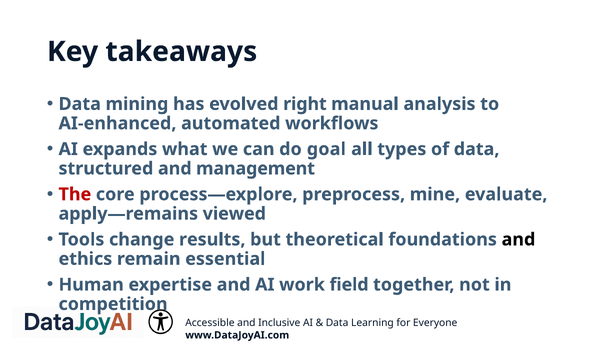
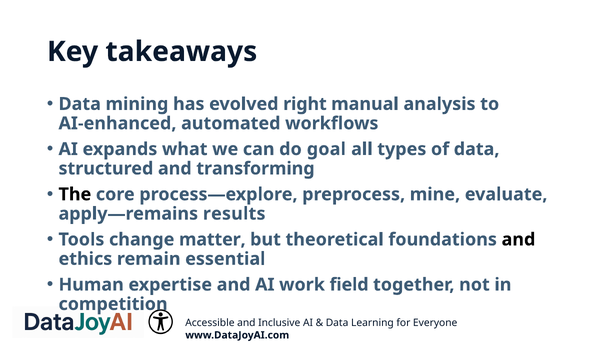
management: management -> transforming (255, 169)
The colour: red -> black (75, 195)
viewed: viewed -> results (234, 214)
results: results -> matter (212, 240)
